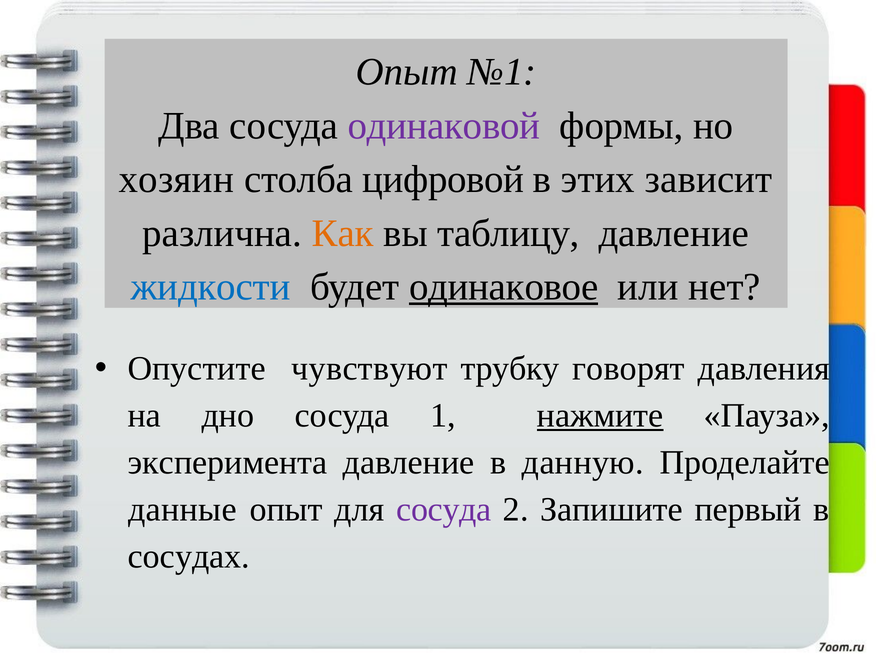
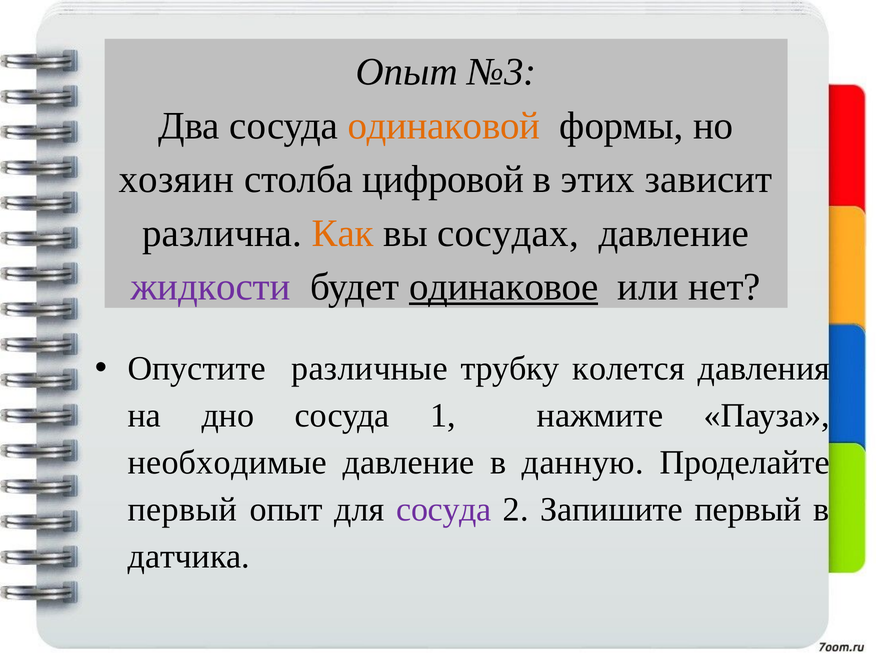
№1: №1 -> №3 (502, 72)
одинаковой colour: purple -> orange (444, 126)
таблицу: таблицу -> сосудах (508, 233)
жидкости colour: blue -> purple (211, 287)
чувствуют: чувствуют -> различные (369, 369)
говорят: говорят -> колется (629, 369)
нажмите underline: present -> none (600, 416)
эксперимента: эксперимента -> необходимые (227, 462)
данные: данные -> первый (183, 509)
сосудах: сосудах -> датчика (189, 556)
